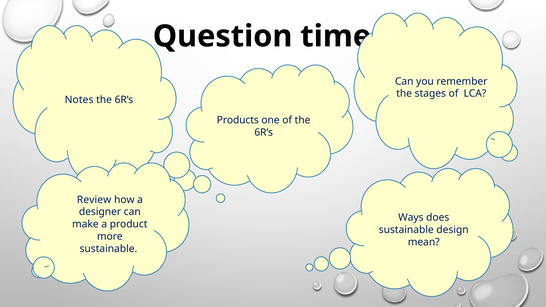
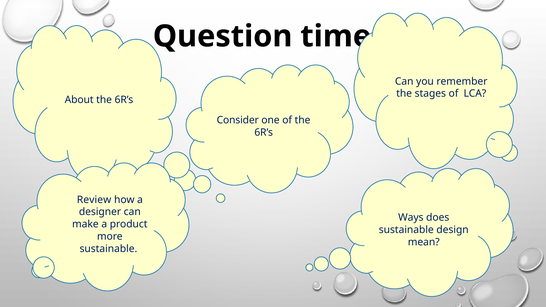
Notes: Notes -> About (79, 100)
Products: Products -> Consider (238, 120)
